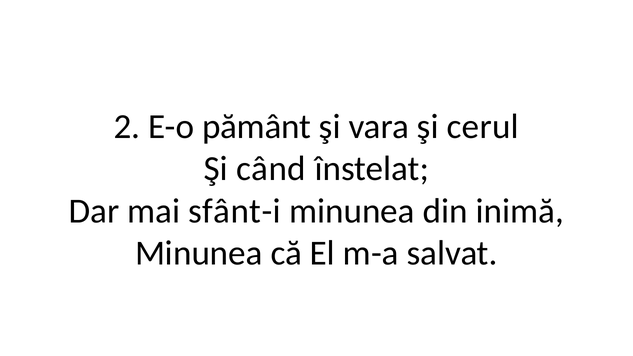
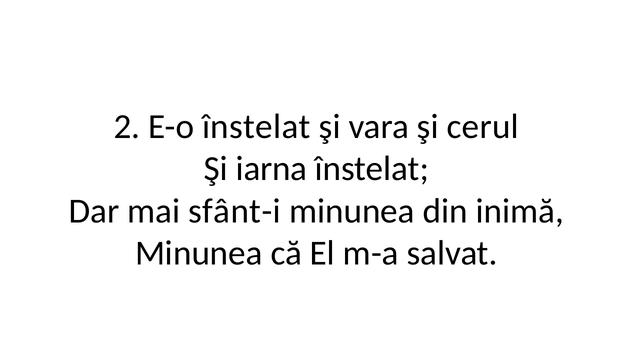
E-o pământ: pământ -> înstelat (256, 127)
când: când -> iarna (271, 169)
